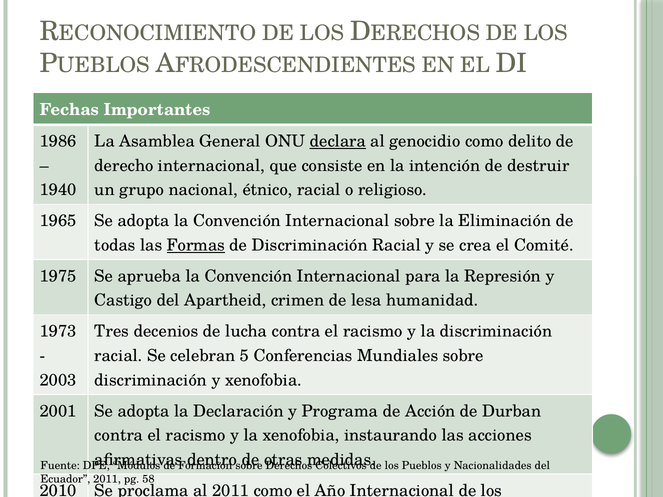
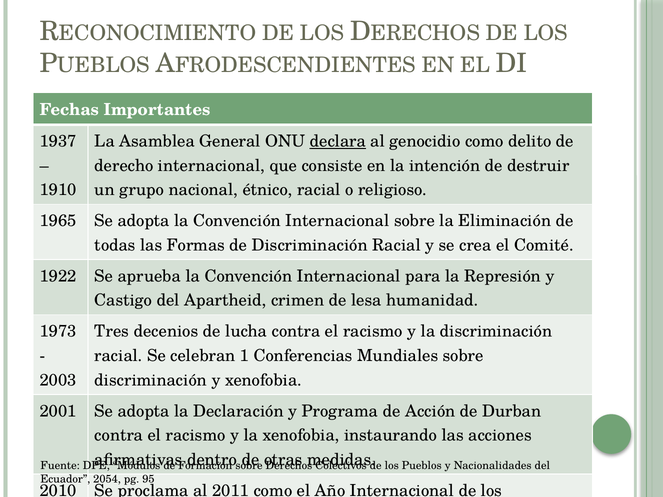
1986: 1986 -> 1937 (58, 141)
1940: 1940 -> 1910 (58, 190)
Formas underline: present -> none (196, 245)
1975: 1975 -> 1922 (58, 276)
5: 5 -> 1 (245, 356)
Ecuador 2011: 2011 -> 2054 (107, 479)
58: 58 -> 95 (148, 479)
